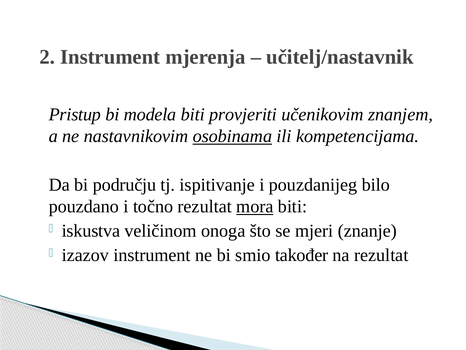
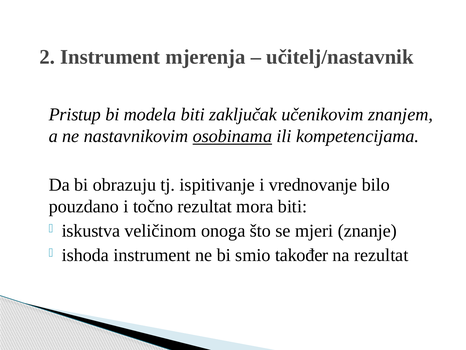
provjeriti: provjeriti -> zaključak (243, 114)
području: području -> obrazuju (124, 185)
pouzdanijeg: pouzdanijeg -> vrednovanje (313, 185)
mora underline: present -> none (255, 206)
izazov: izazov -> ishoda (85, 255)
